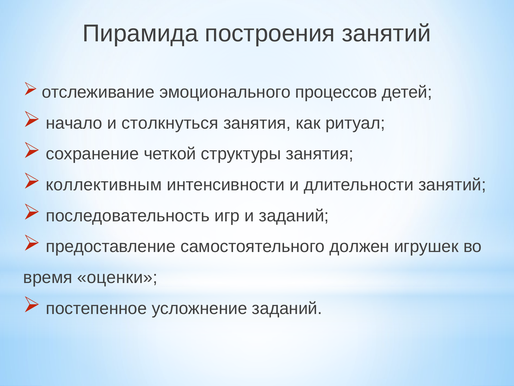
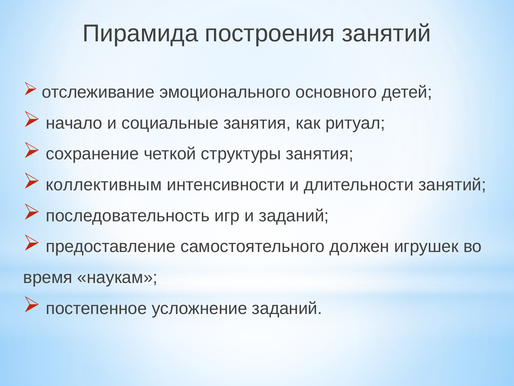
процессов: процессов -> основного (336, 92)
столкнуться: столкнуться -> социальные (170, 123)
оценки: оценки -> наукам (117, 277)
